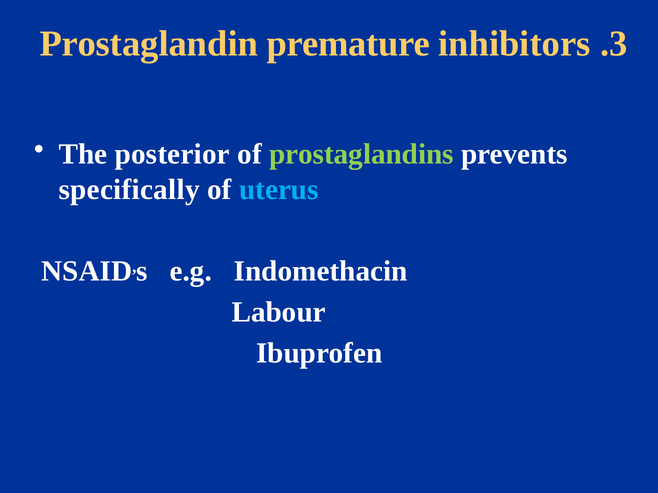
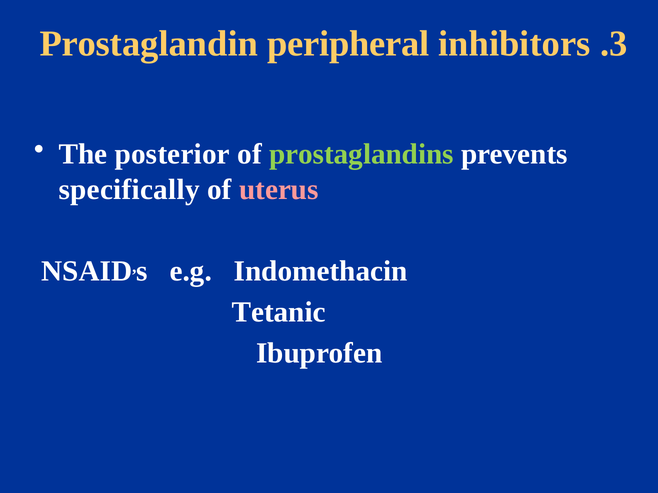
premature: premature -> peripheral (348, 44)
uterus colour: light blue -> pink (279, 190)
Labour: Labour -> Tetanic (279, 312)
